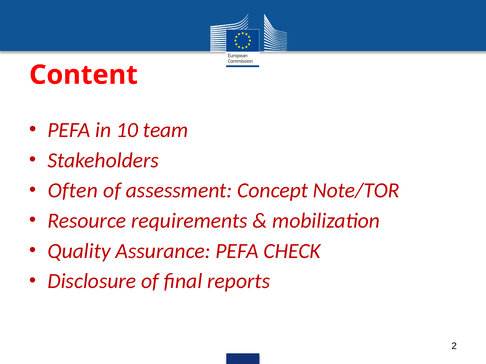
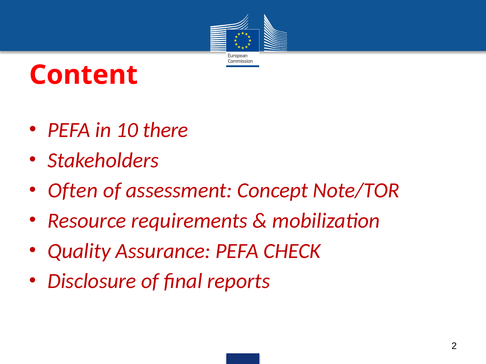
team: team -> there (166, 130)
